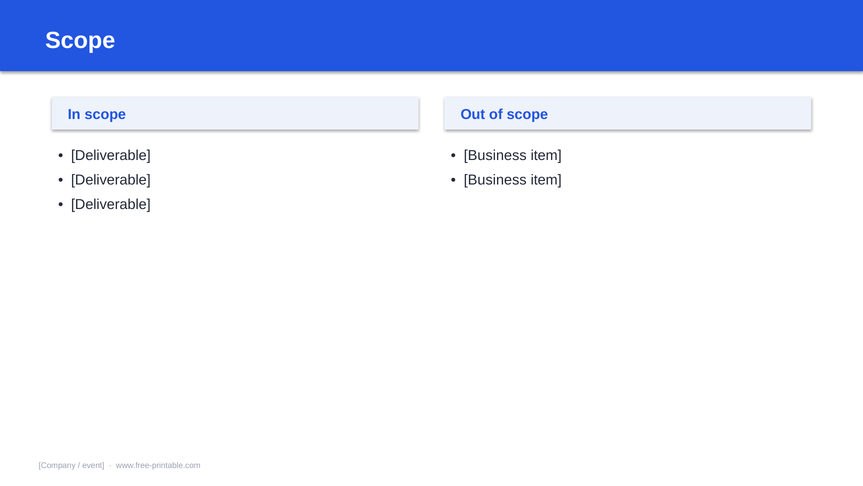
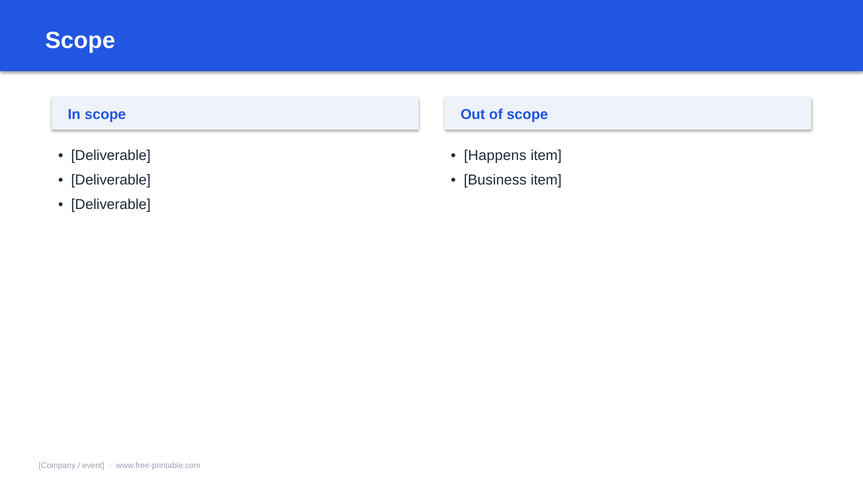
Business: Business -> Happens (495, 155)
